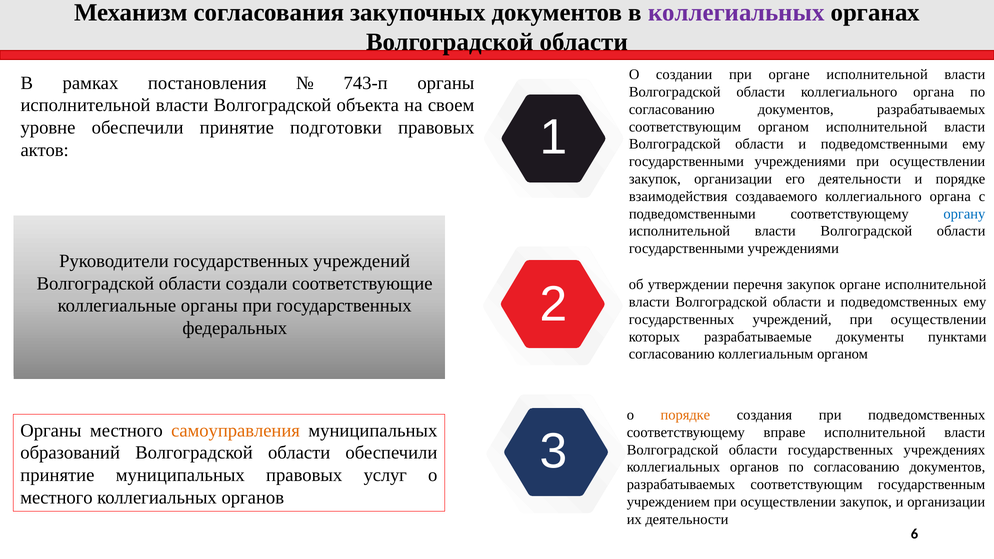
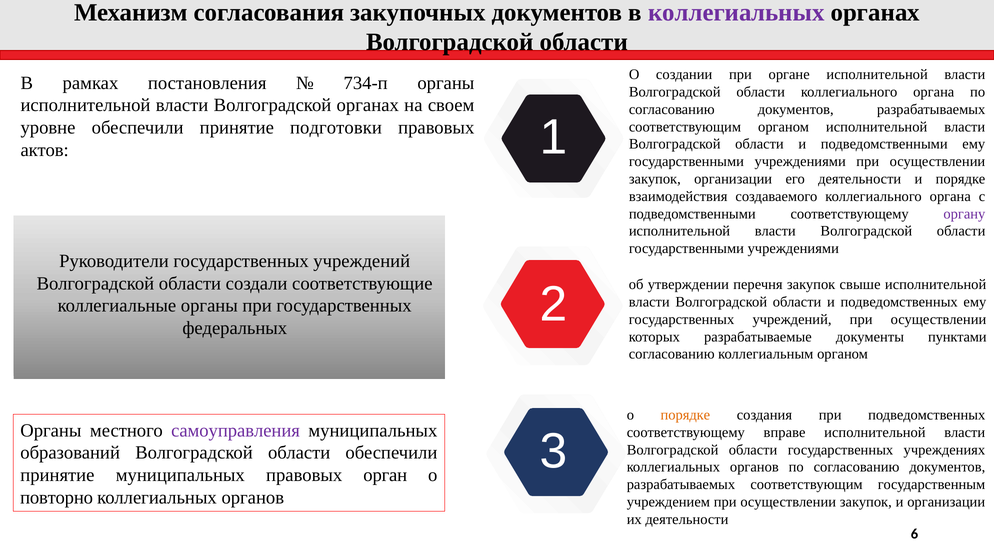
743-п: 743-п -> 734-п (366, 83)
Волгоградской объекта: объекта -> органах (368, 105)
органу colour: blue -> purple (964, 214)
закупок органе: органе -> свыше (860, 285)
самоуправления colour: orange -> purple (236, 431)
услуг: услуг -> орган (385, 475)
местного: местного -> повторно (57, 498)
